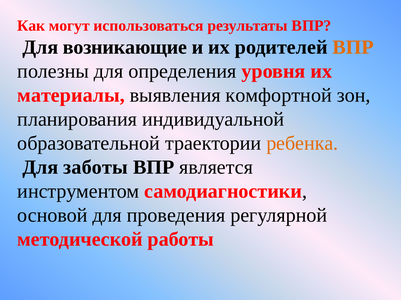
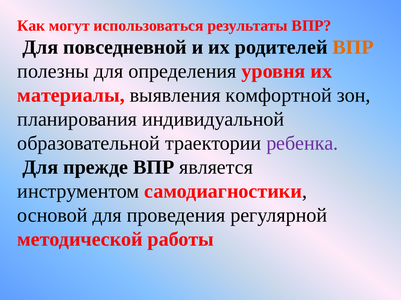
возникающие: возникающие -> повседневной (125, 47)
ребенка colour: orange -> purple (302, 144)
заботы: заботы -> прежде (96, 168)
